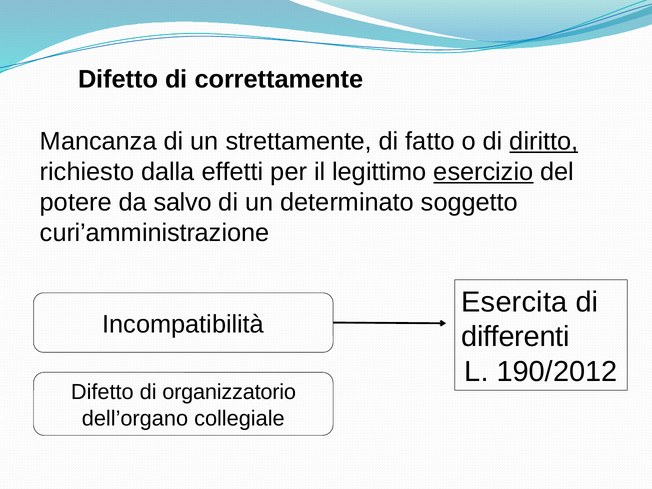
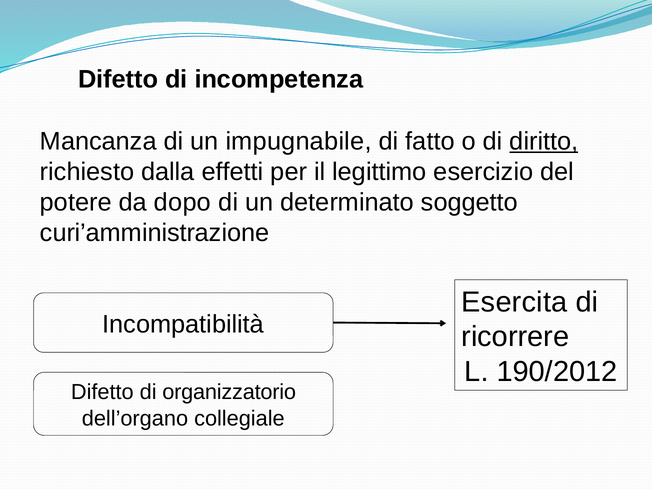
correttamente: correttamente -> incompetenza (279, 79)
strettamente: strettamente -> impugnabile (299, 141)
esercizio underline: present -> none (483, 172)
salvo: salvo -> dopo (182, 202)
differenti: differenti -> ricorrere (515, 337)
